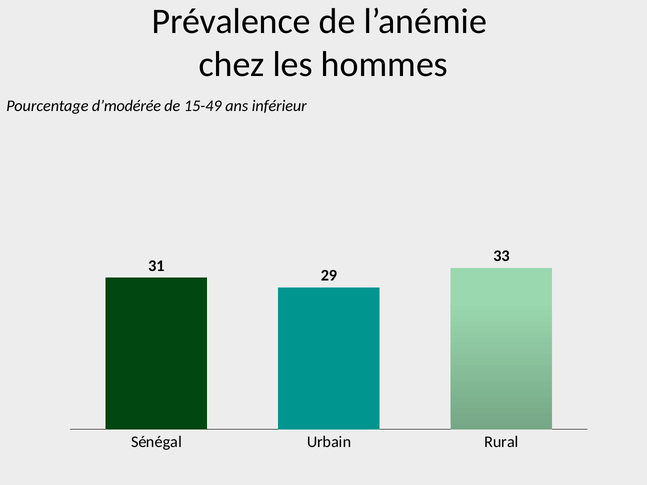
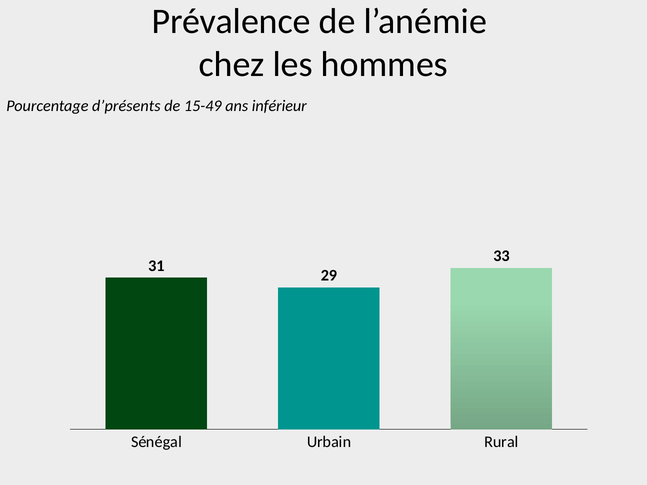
d’modérée: d’modérée -> d’présents (126, 106)
